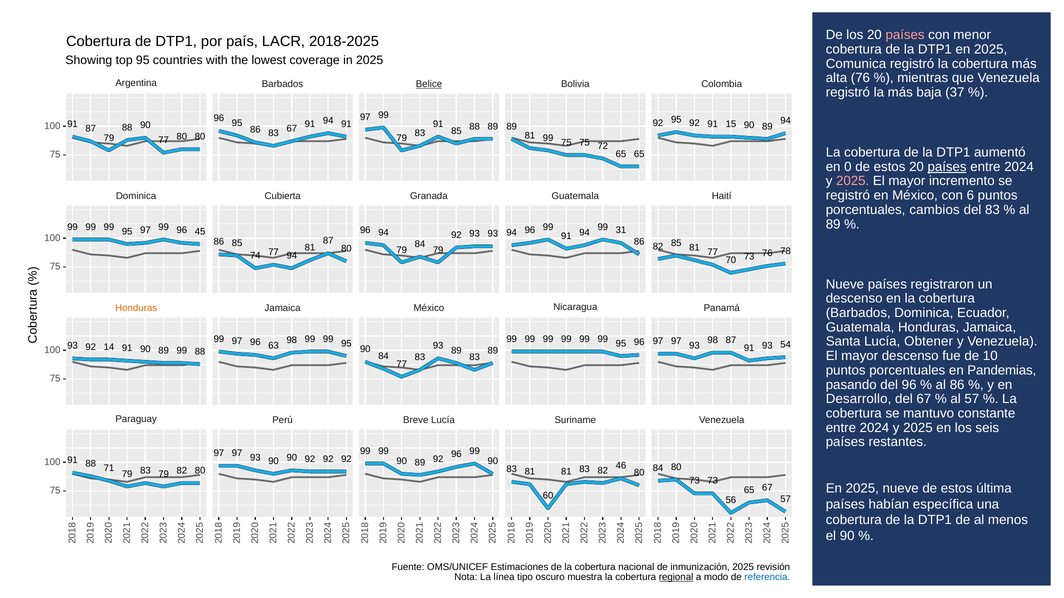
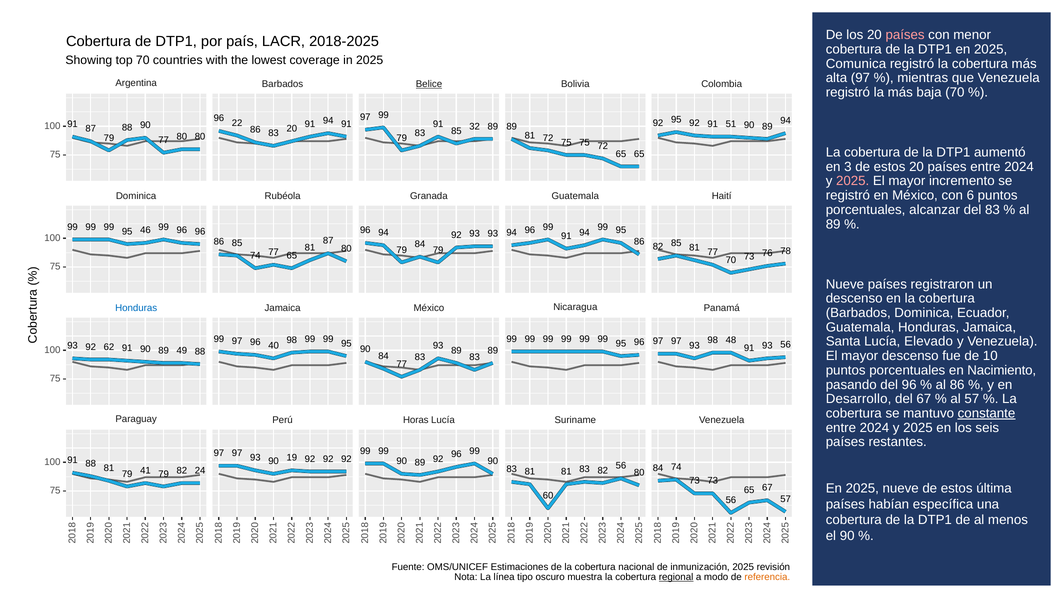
top 95: 95 -> 70 (143, 60)
alta 76: 76 -> 97 (860, 78)
baja 37: 37 -> 70 (955, 92)
96 95: 95 -> 22 (237, 123)
15: 15 -> 51 (731, 124)
83 67: 67 -> 20 (292, 129)
85 88: 88 -> 32 (475, 126)
81 99: 99 -> 72 (548, 138)
en 0: 0 -> 3 (848, 167)
países underline: present -> none (947, 167)
Cubierta: Cubierta -> Rubéola (283, 196)
cambios: cambios -> alcanzar (935, 210)
97: 97 -> 46 (145, 231)
96 45: 45 -> 96 (200, 232)
31: 31 -> 95 (621, 231)
77 94: 94 -> 65 (292, 256)
Honduras colour: orange -> blue (136, 308)
63: 63 -> 40 (274, 346)
Obtener: Obtener -> Elevado (929, 342)
98 87: 87 -> 48 (731, 340)
14: 14 -> 62 (109, 347)
90 89 99: 99 -> 49 (182, 351)
93 54: 54 -> 56 (786, 345)
Pandemias: Pandemias -> Nacimiento (1002, 371)
constante underline: none -> present (987, 414)
Breve: Breve -> Horas (416, 420)
90 90: 90 -> 19 (292, 458)
88 71: 71 -> 81 (109, 469)
84 80: 80 -> 74 (676, 467)
82 46: 46 -> 56 (621, 466)
83: 83 -> 41 (145, 471)
82 80: 80 -> 24 (200, 471)
referencia colour: blue -> orange (767, 577)
